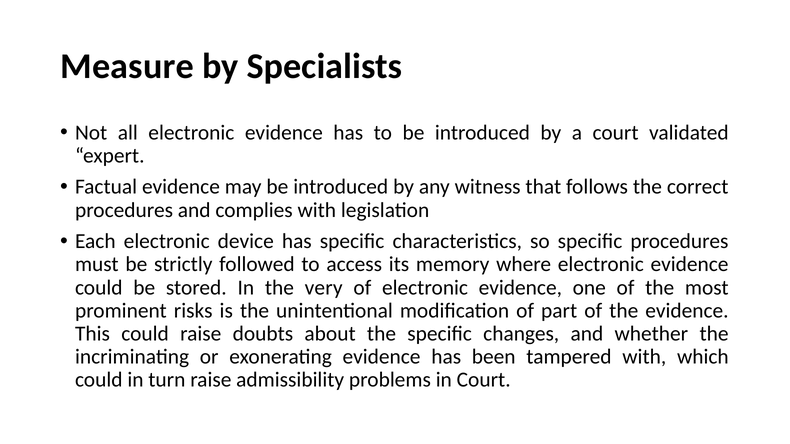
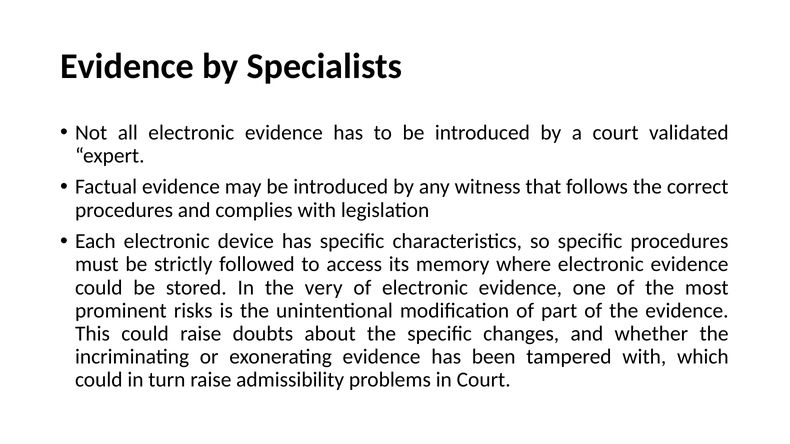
Measure: Measure -> Evidence (127, 66)
